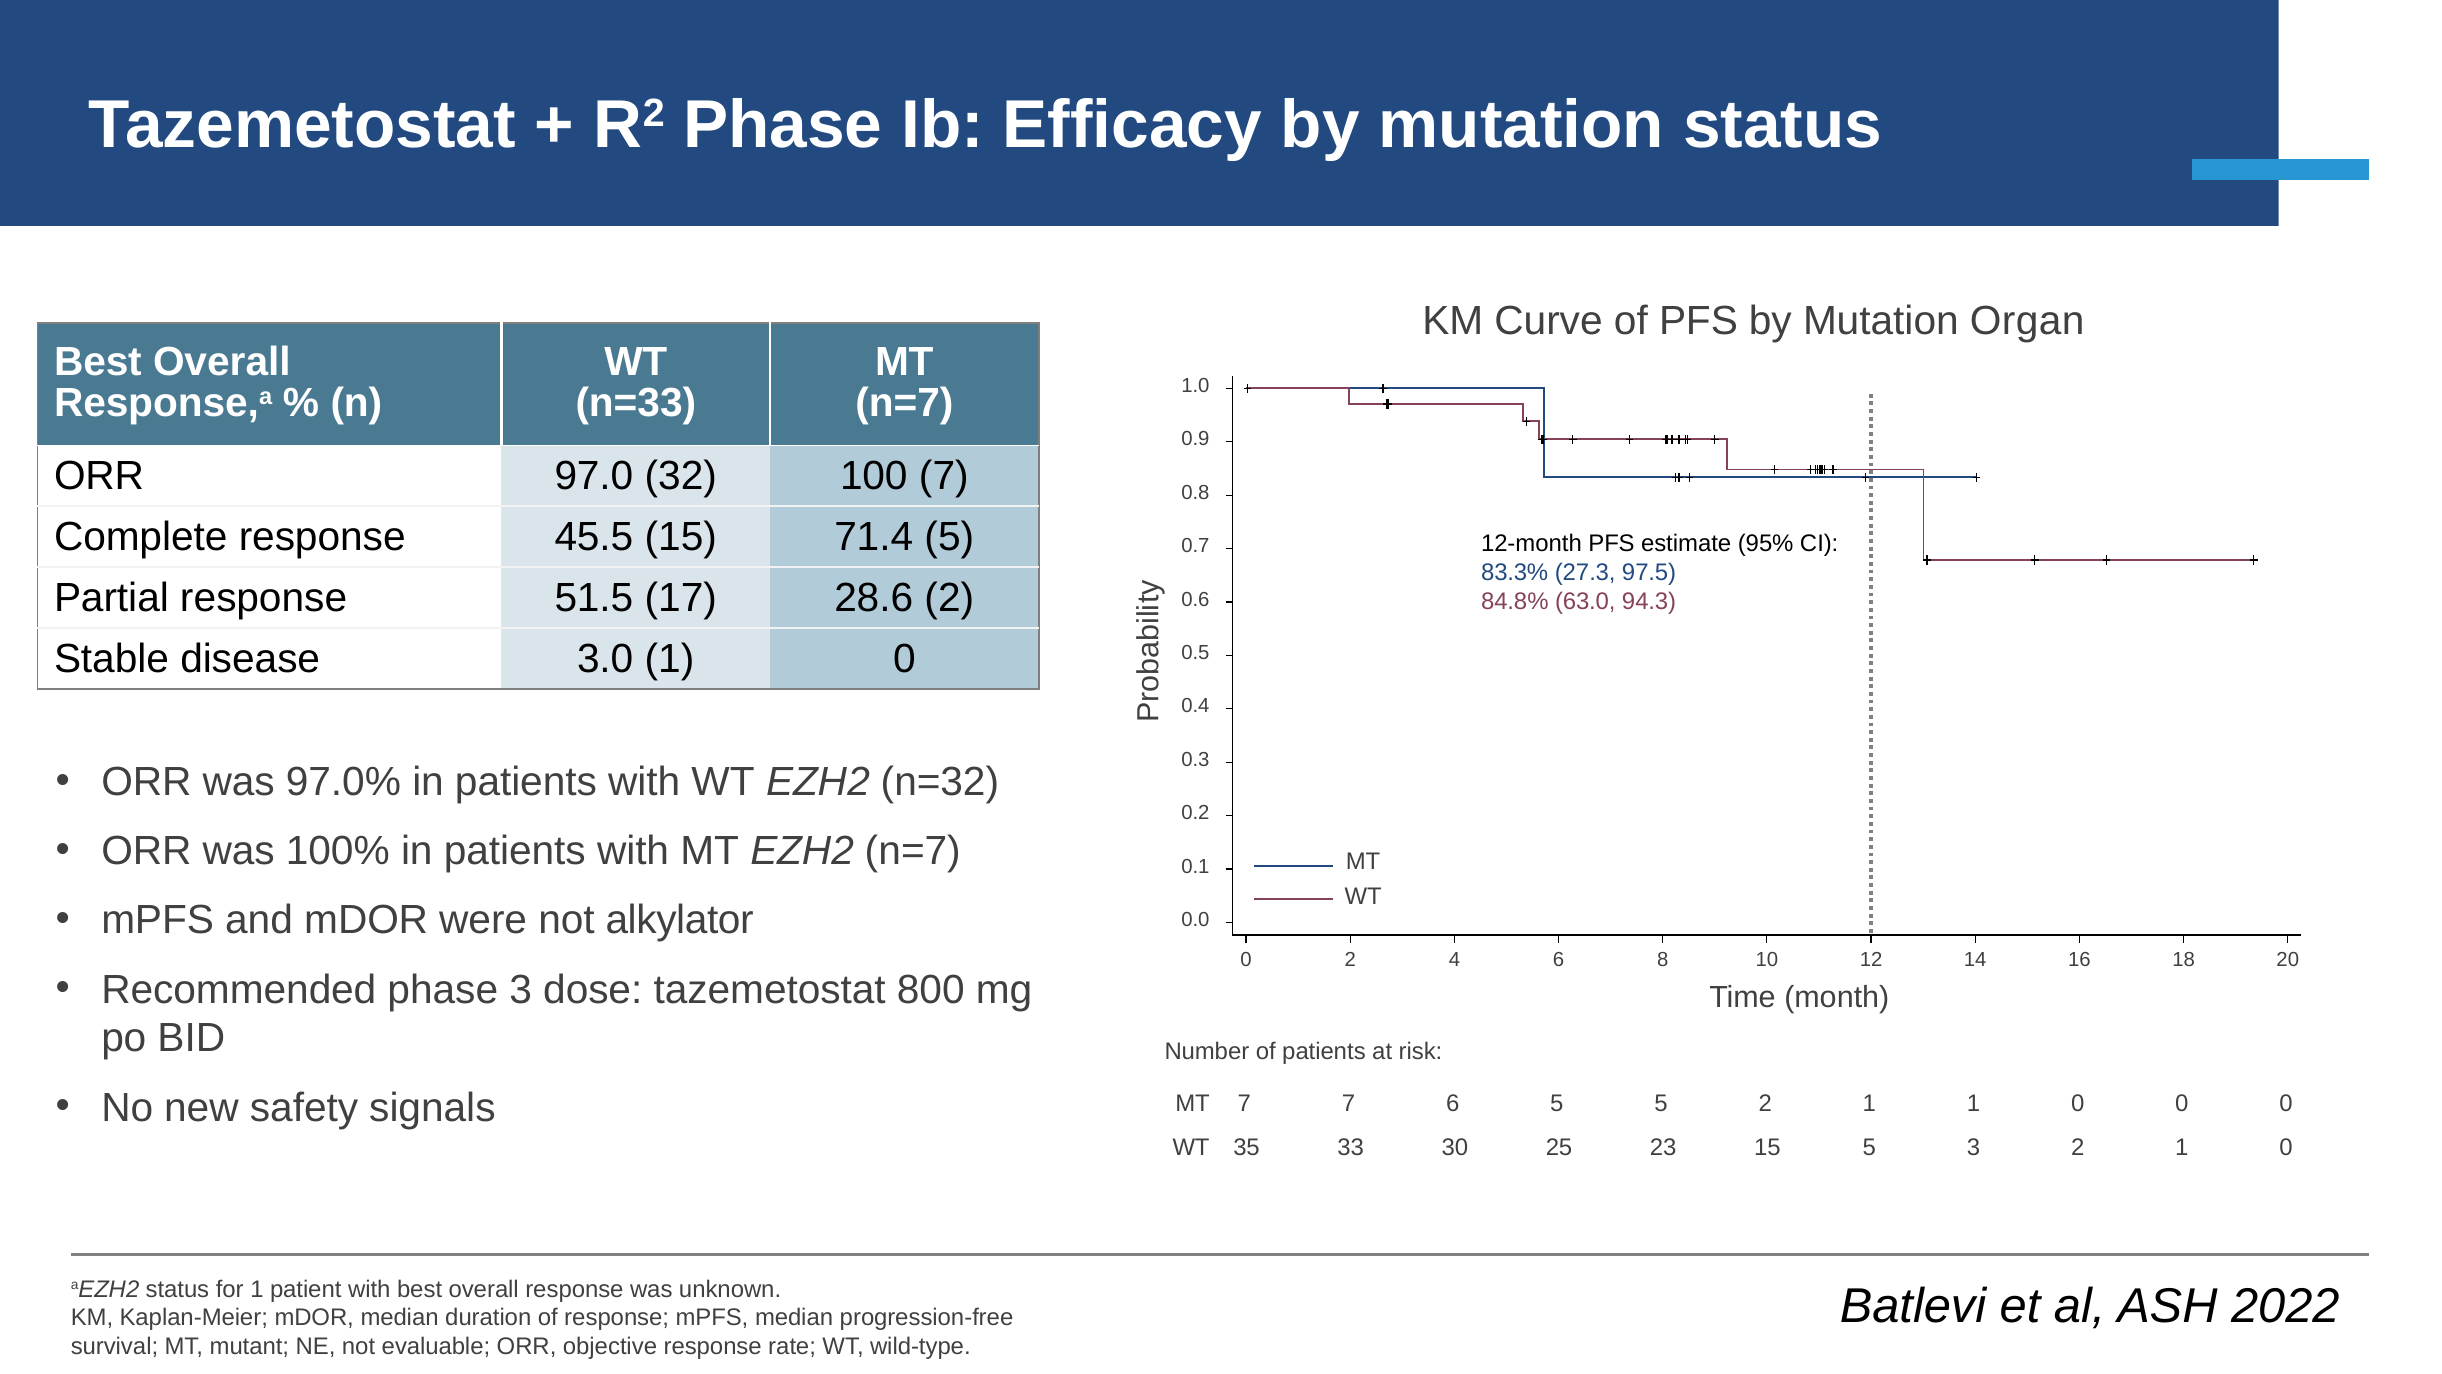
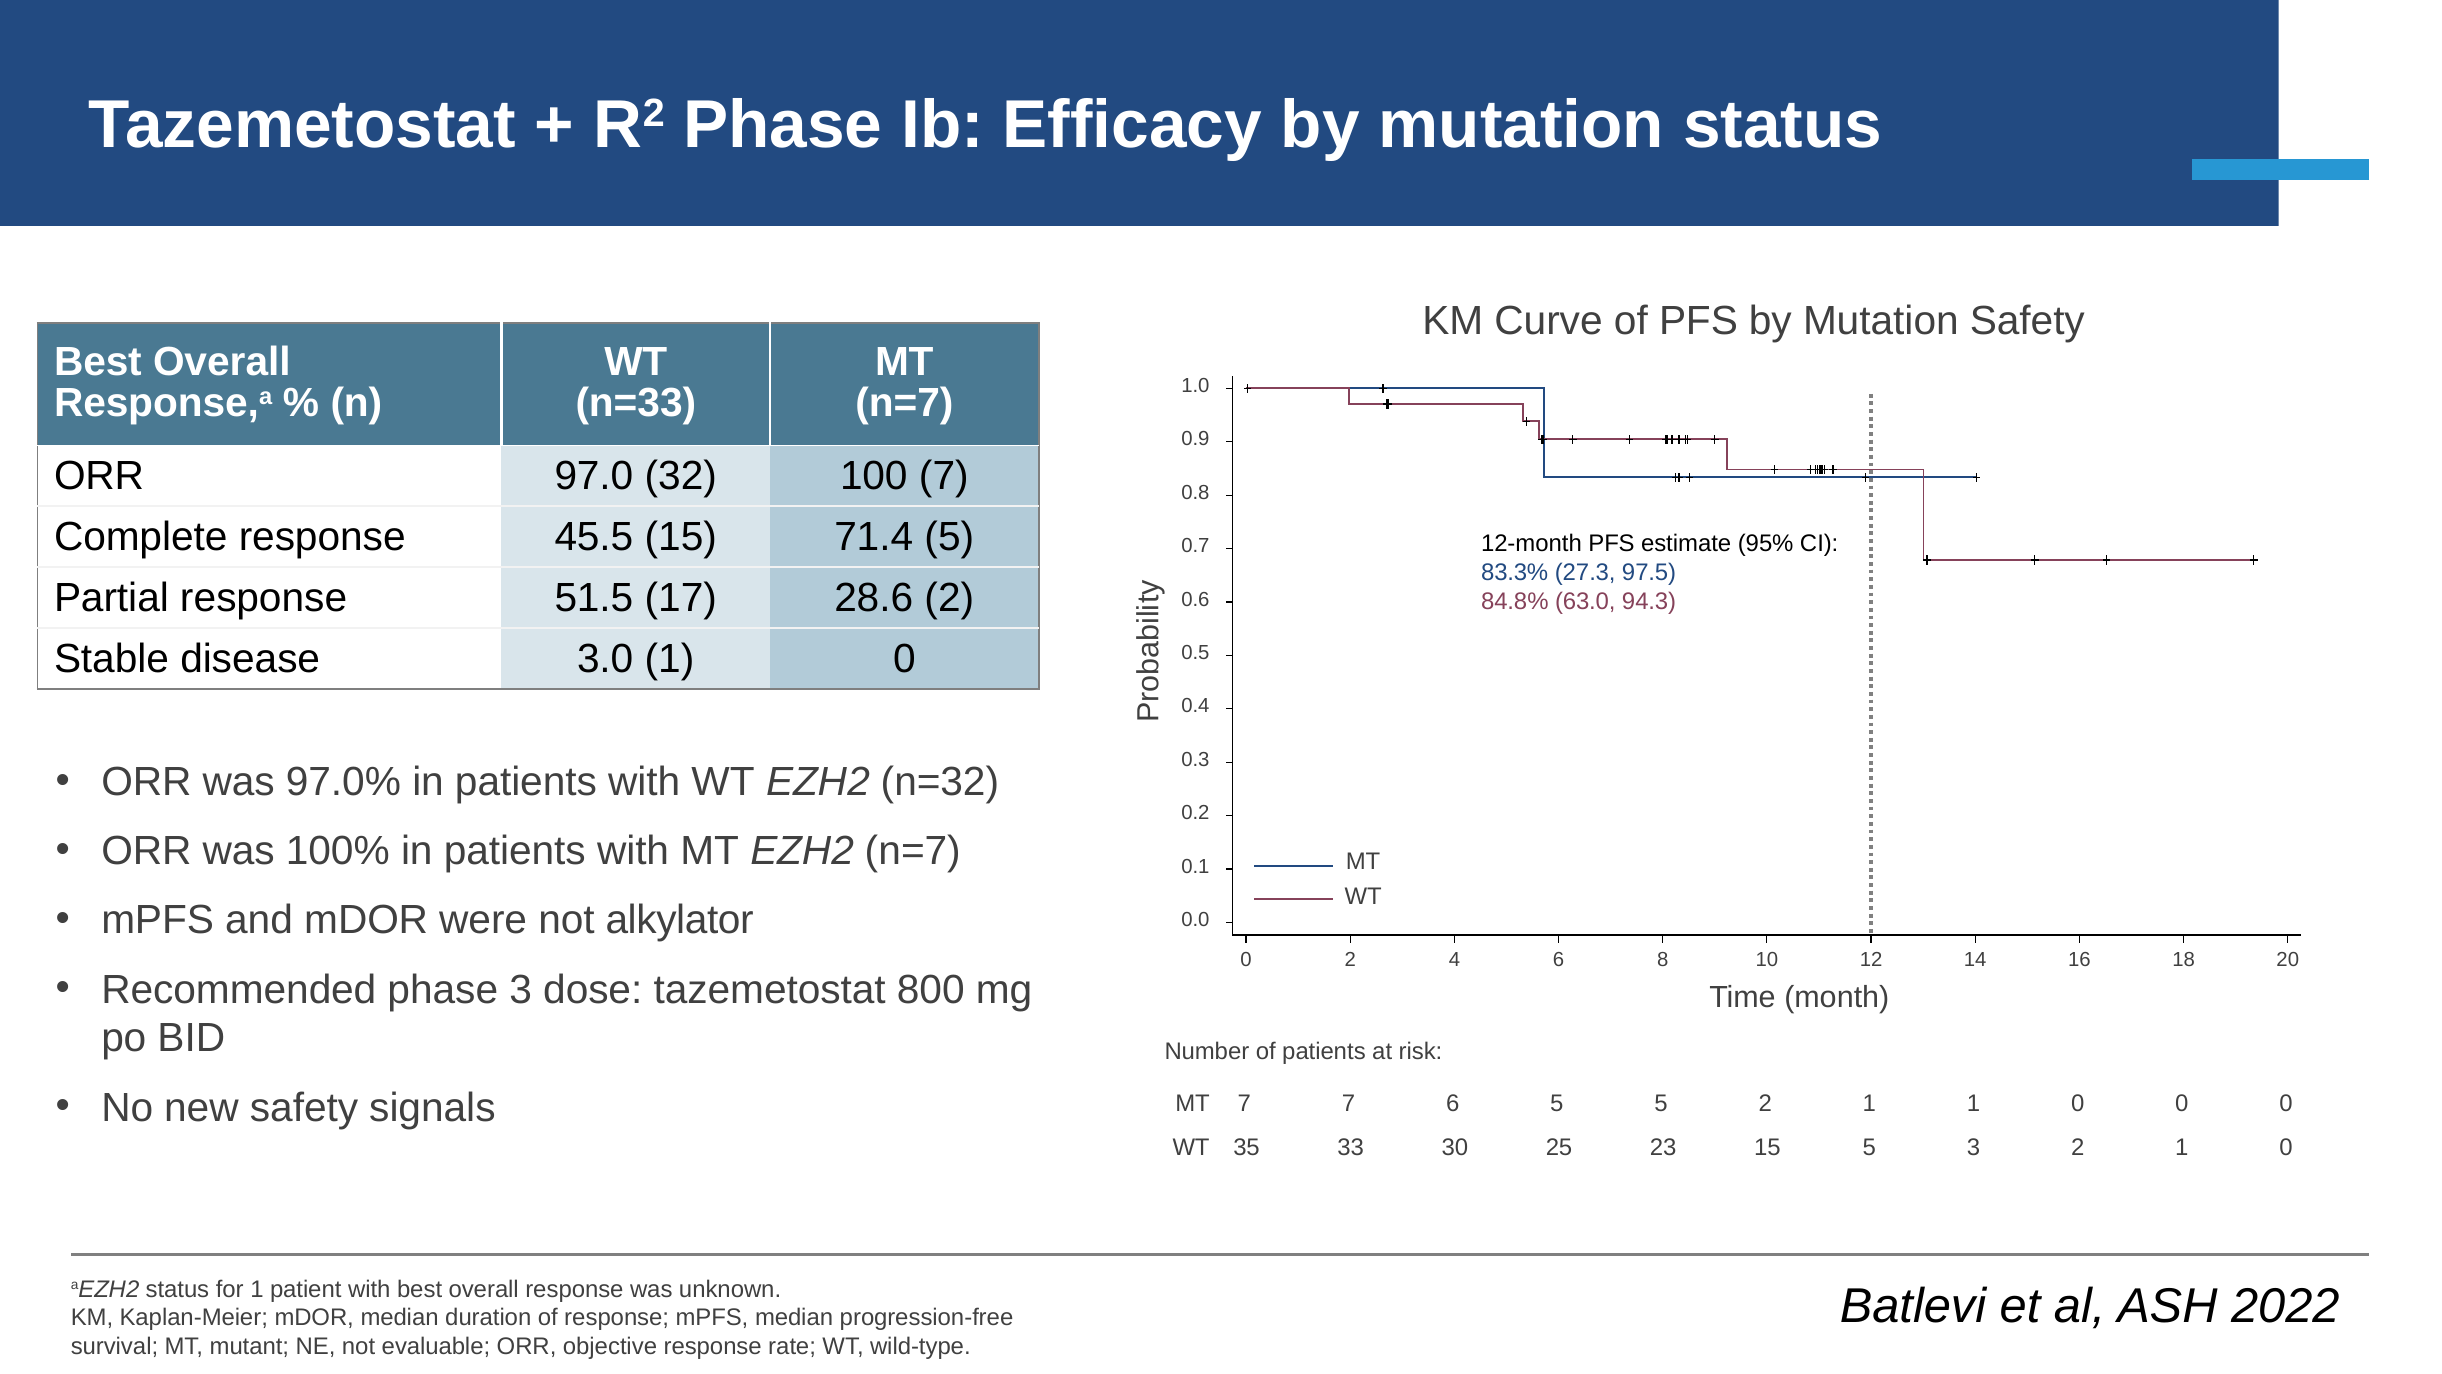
Mutation Organ: Organ -> Safety (2027, 321)
